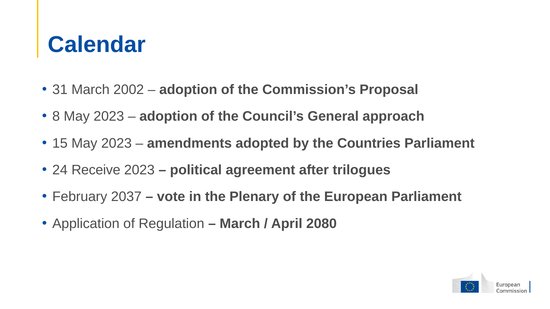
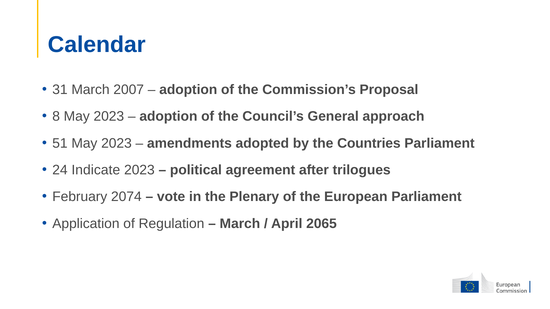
2002: 2002 -> 2007 (129, 90)
15: 15 -> 51 (60, 143)
Receive: Receive -> Indicate (96, 170)
2037: 2037 -> 2074 (126, 197)
2080: 2080 -> 2065 (321, 224)
